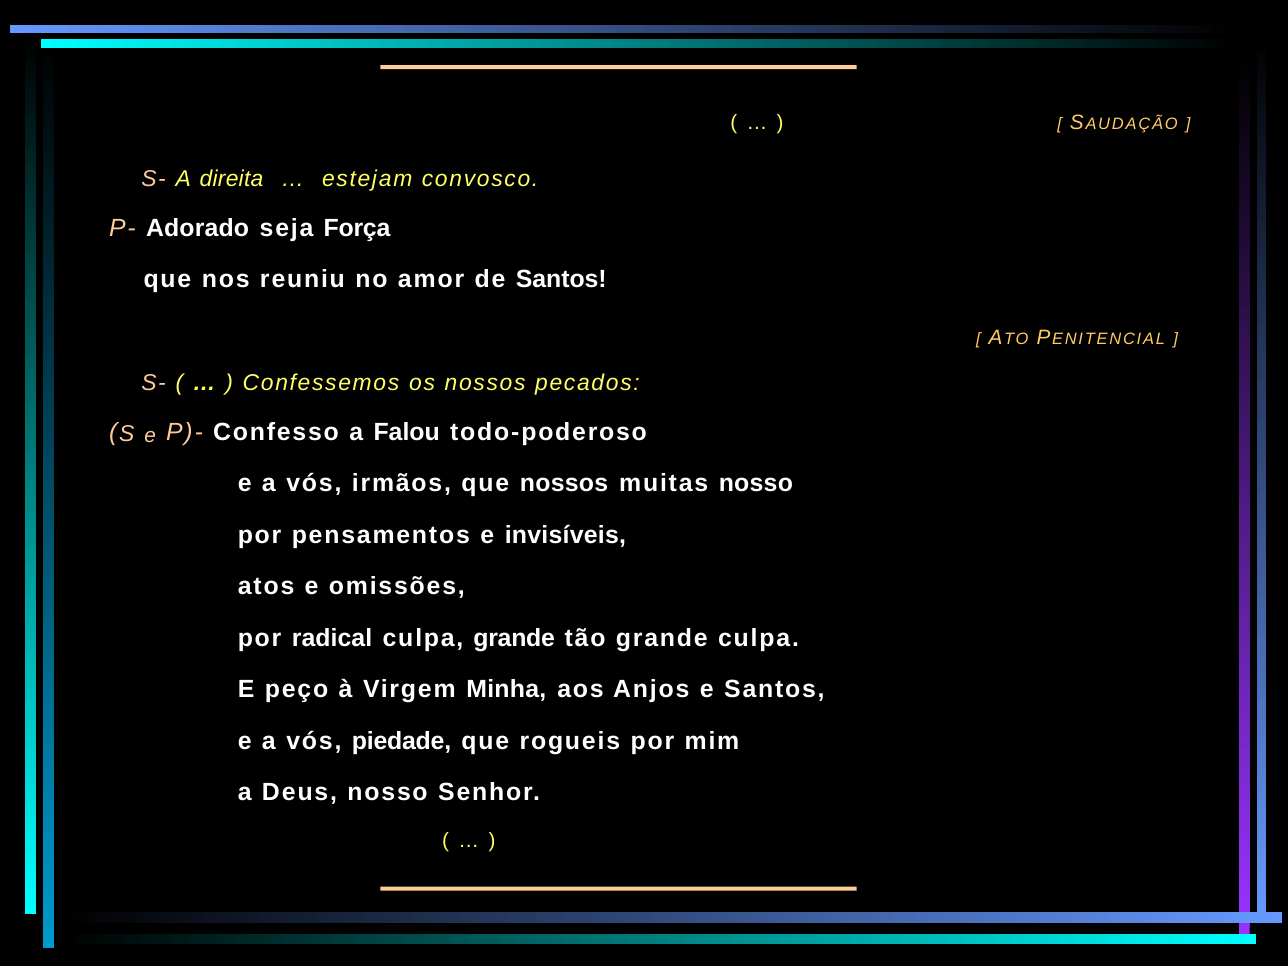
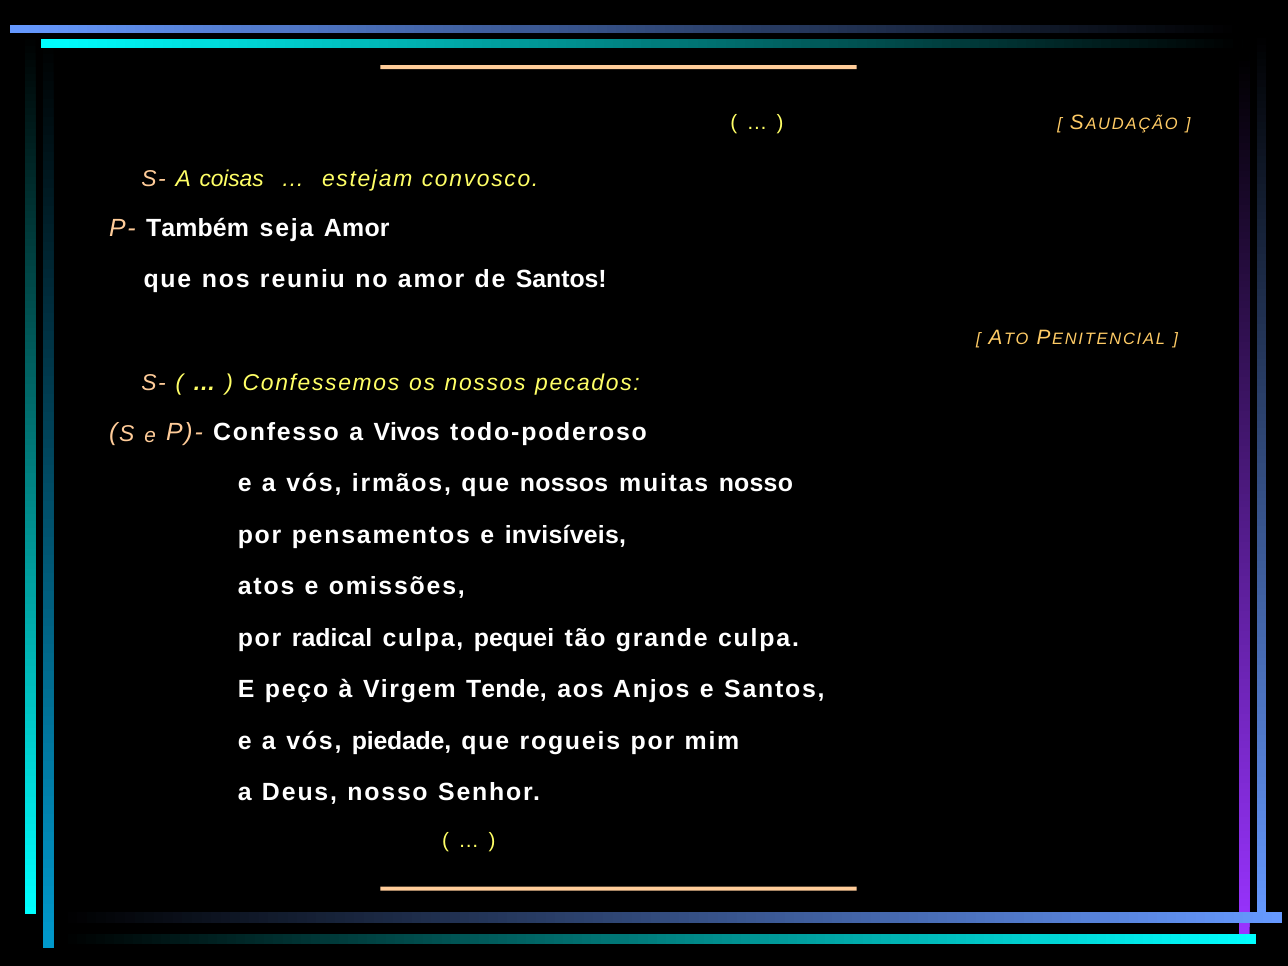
direita: direita -> coisas (232, 179)
Adorado: Adorado -> Também (198, 228)
seja Força: Força -> Amor (357, 228)
Falou: Falou -> Vivos (407, 432)
culpa grande: grande -> pequei (514, 638)
Minha: Minha -> Tende (506, 690)
